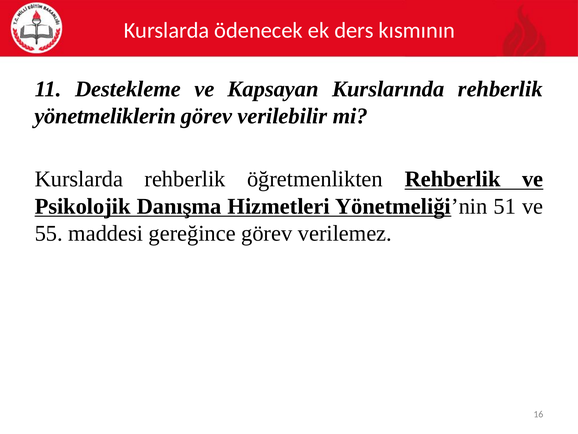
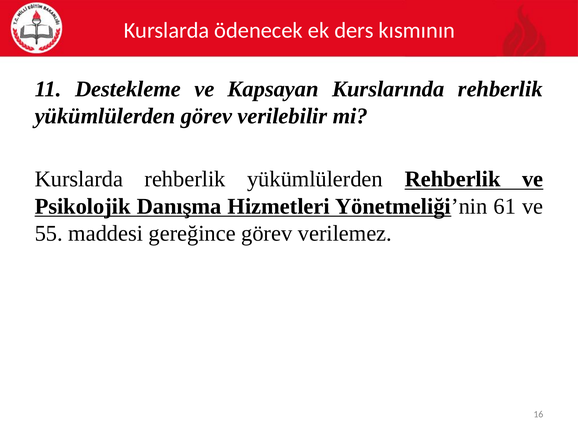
yönetmeliklerin: yönetmeliklerin -> yükümlülerden (105, 116)
Kurslarda rehberlik öğretmenlikten: öğretmenlikten -> yükümlülerden (315, 179)
51: 51 -> 61 (505, 206)
